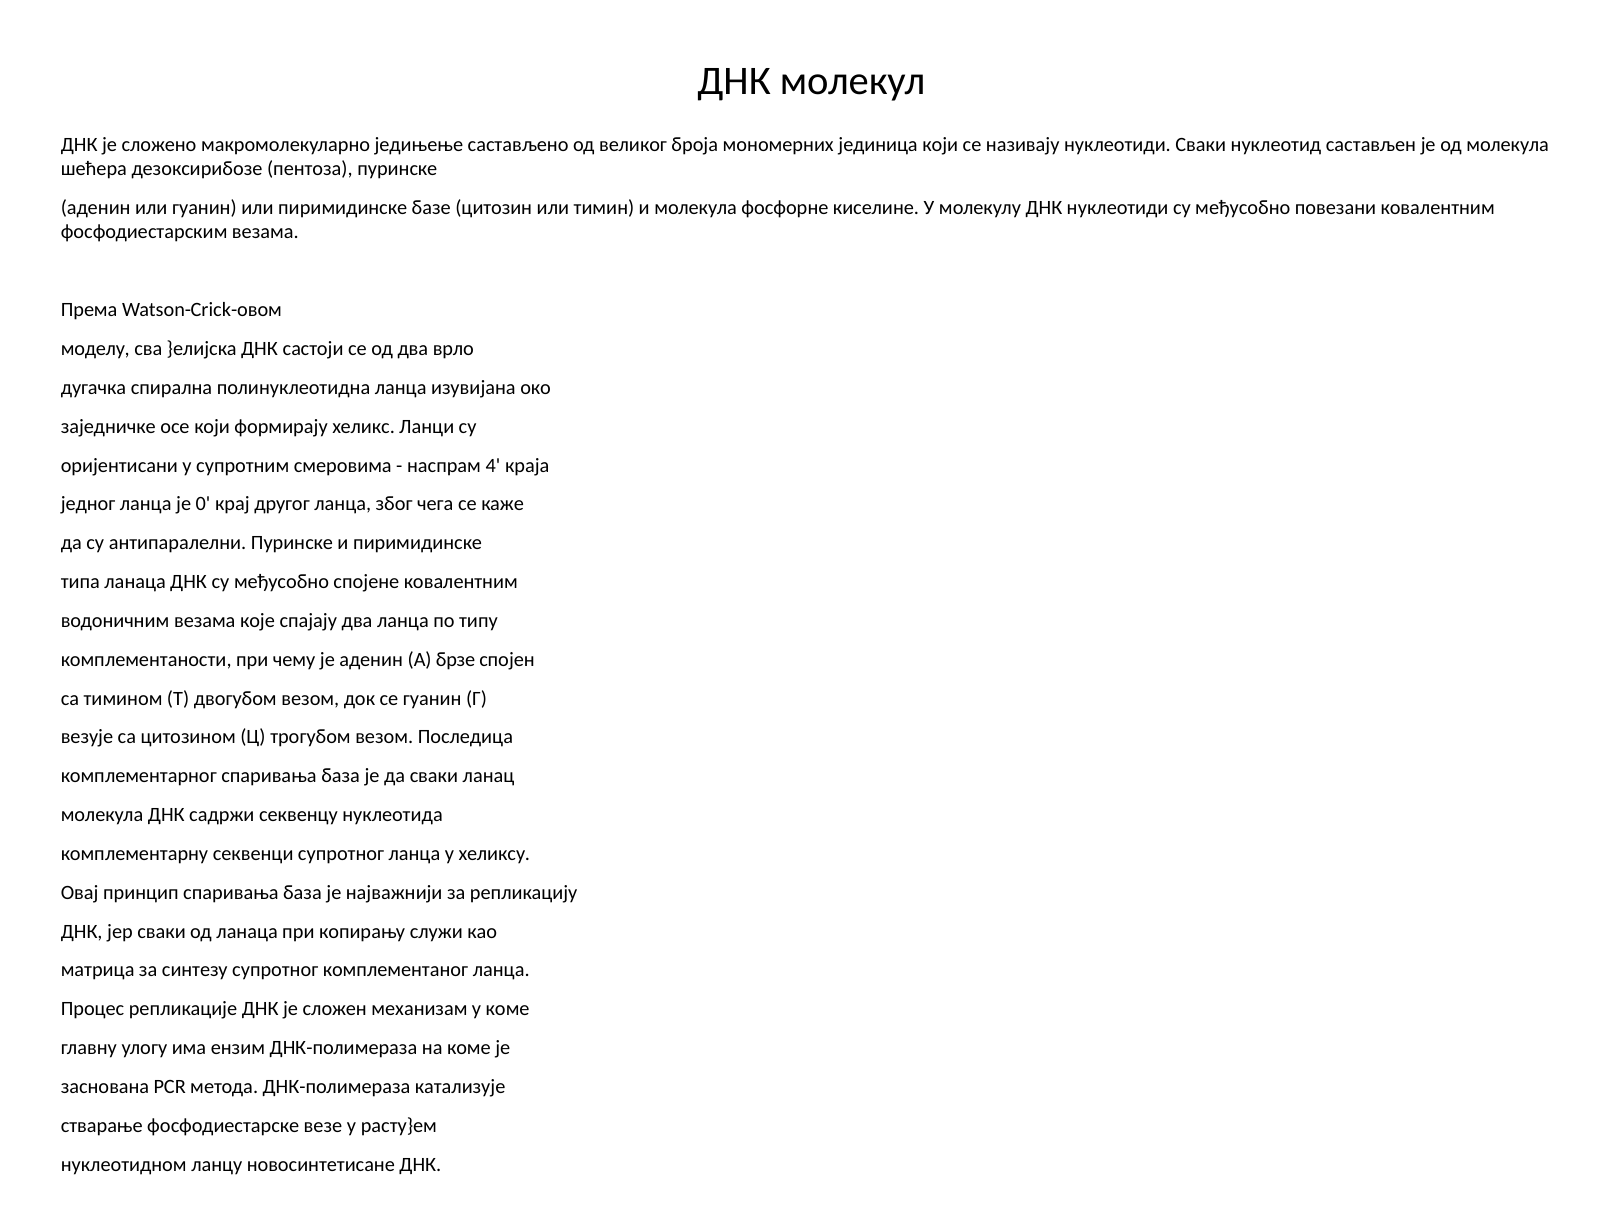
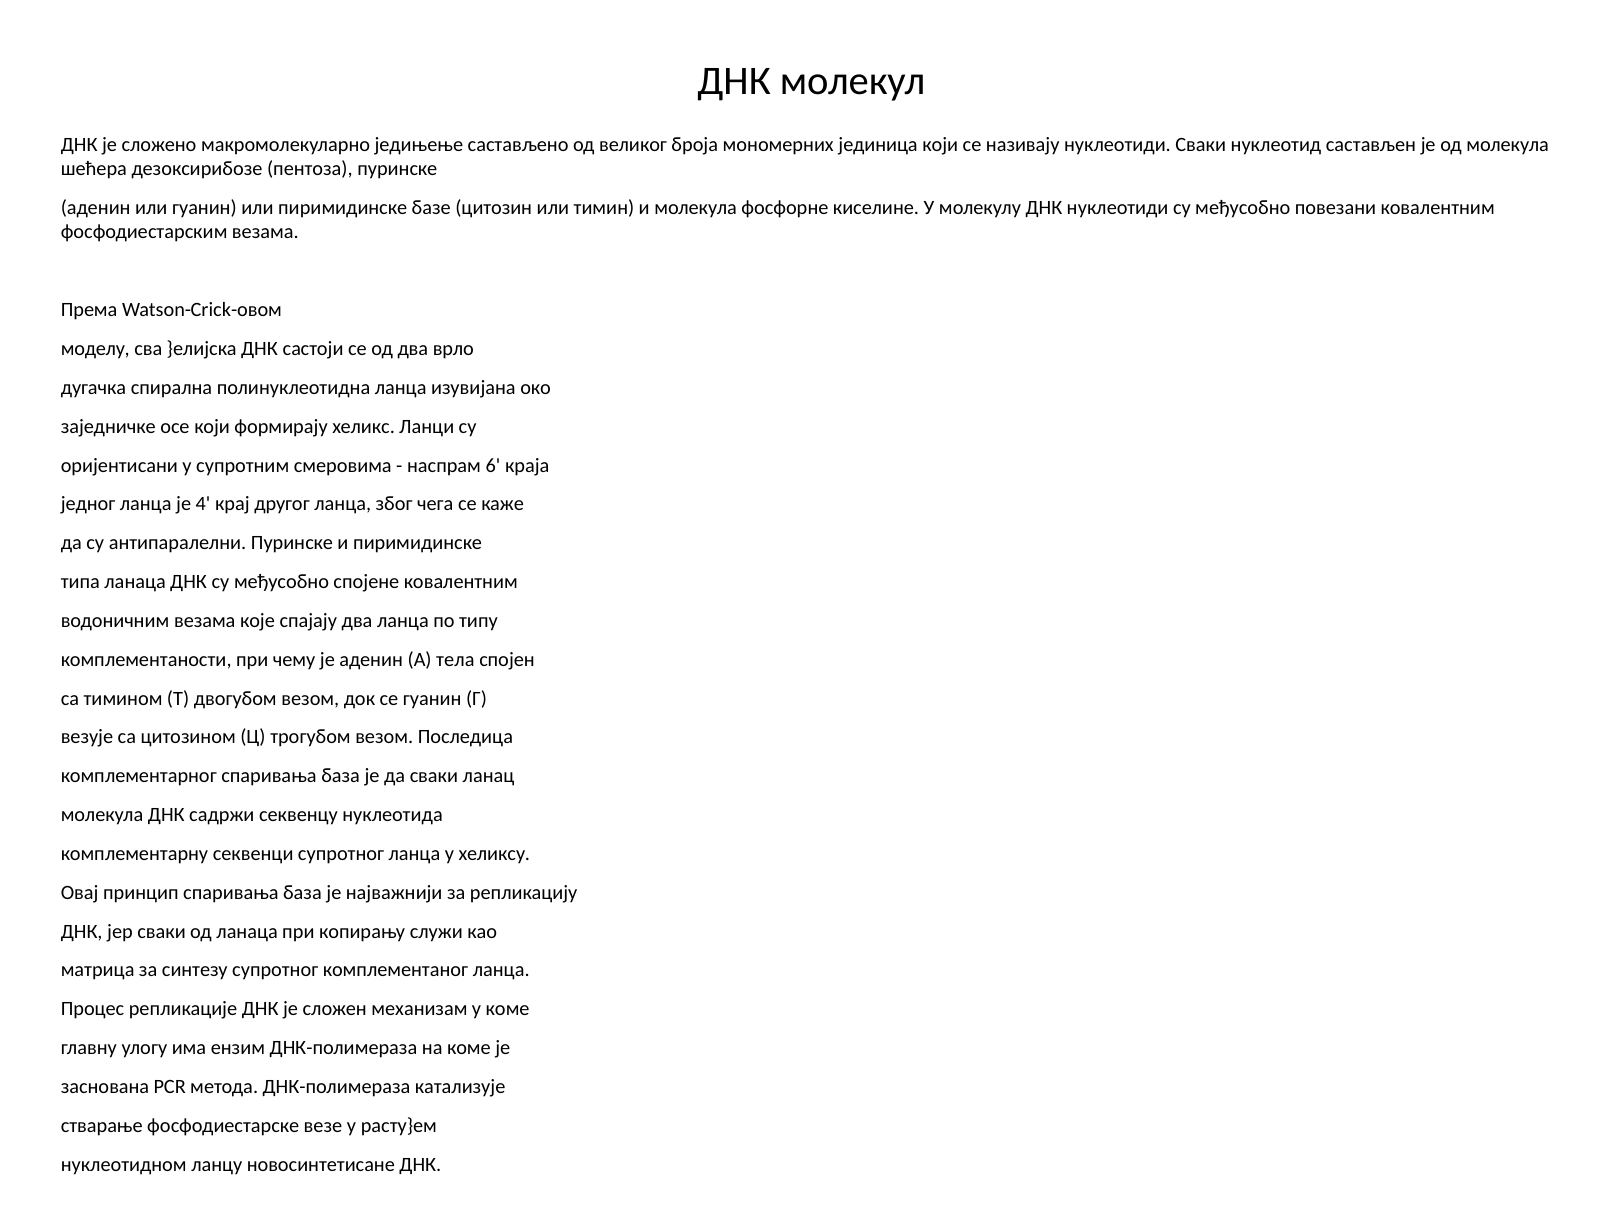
4: 4 -> 6 (493, 465)
0: 0 -> 4 (203, 504)
брзе: брзе -> тела (455, 660)
